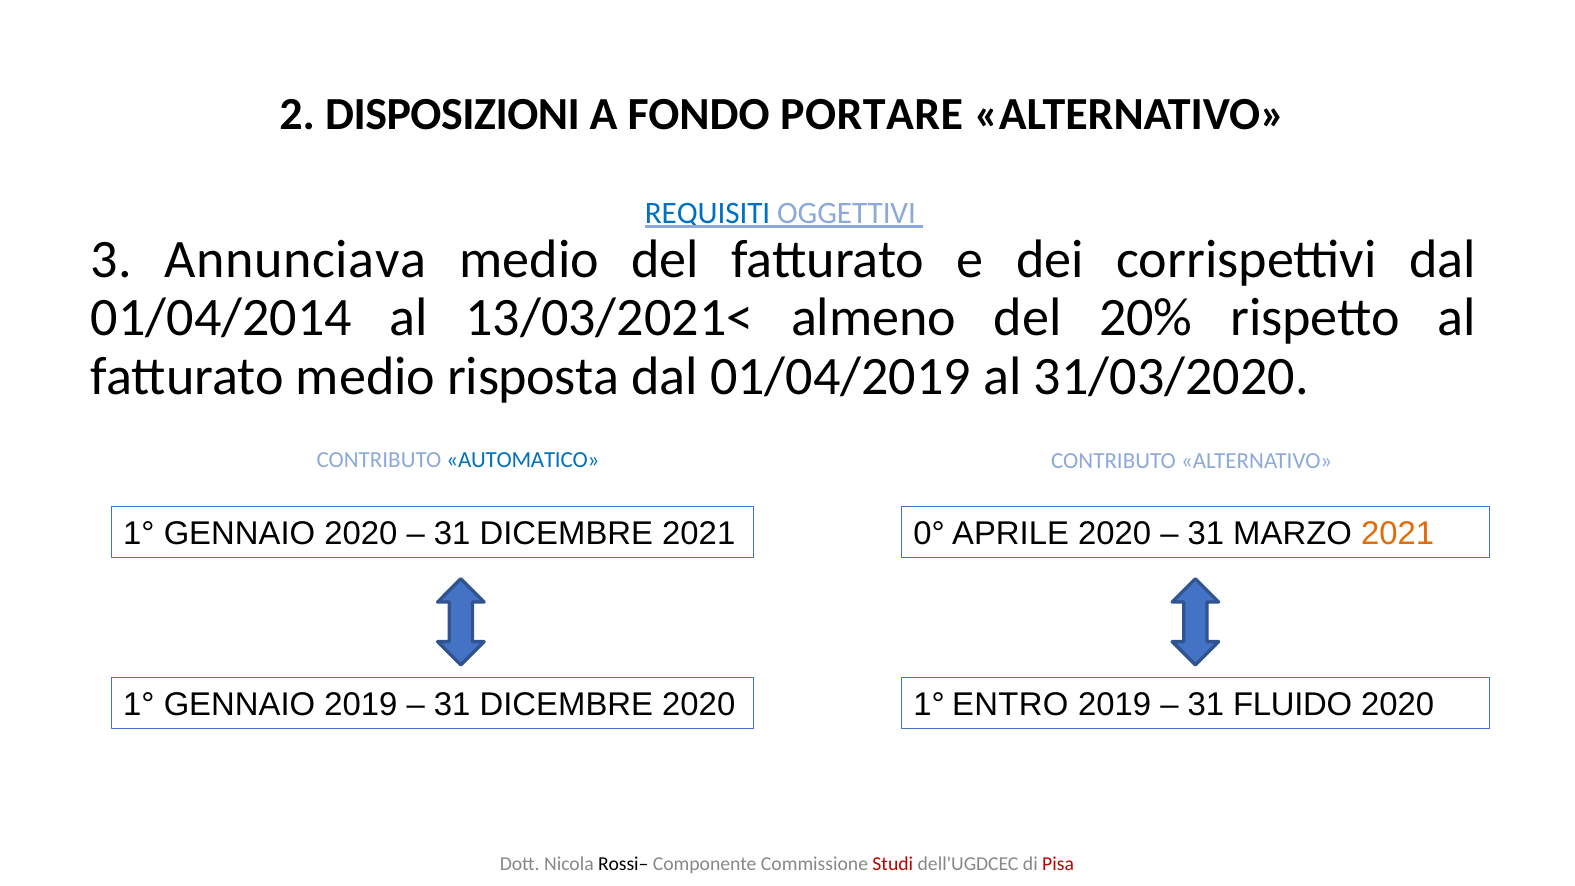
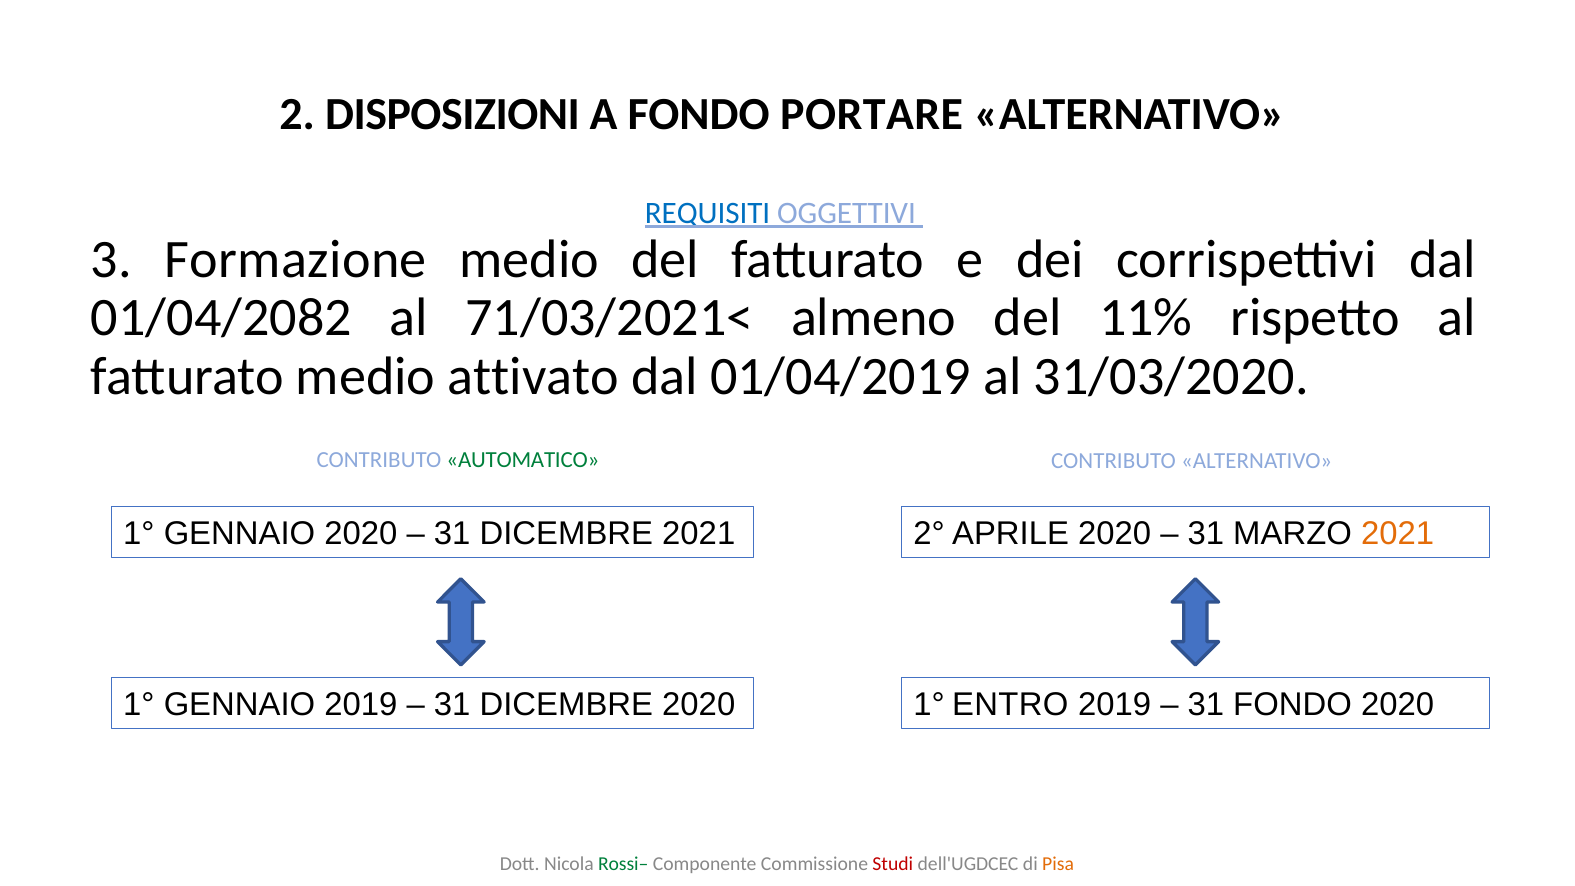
Annunciava: Annunciava -> Formazione (296, 259)
01/04/2014: 01/04/2014 -> 01/04/2082 (221, 318)
13/03/2021<: 13/03/2021< -> 71/03/2021< (609, 318)
20%: 20% -> 11% (1146, 318)
risposta: risposta -> attivato (533, 376)
AUTOMATICO colour: blue -> green (523, 460)
0°: 0° -> 2° (929, 534)
31 FLUIDO: FLUIDO -> FONDO (1293, 705)
Rossi– colour: black -> green (623, 864)
Pisa colour: red -> orange (1058, 864)
